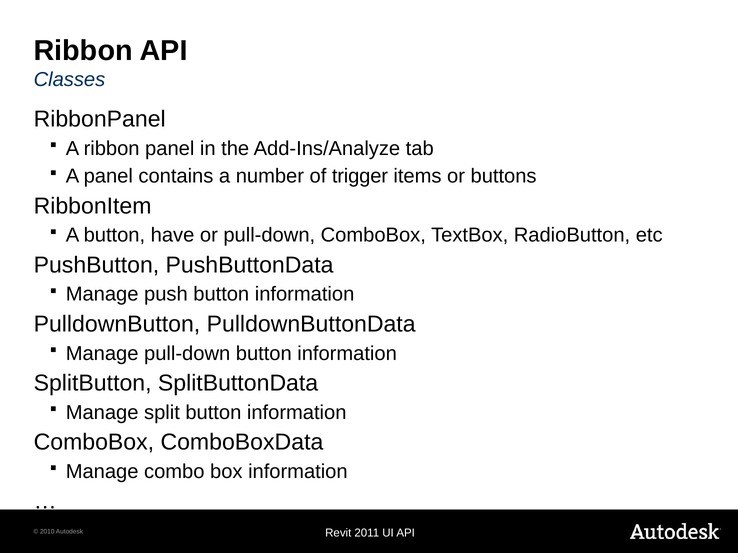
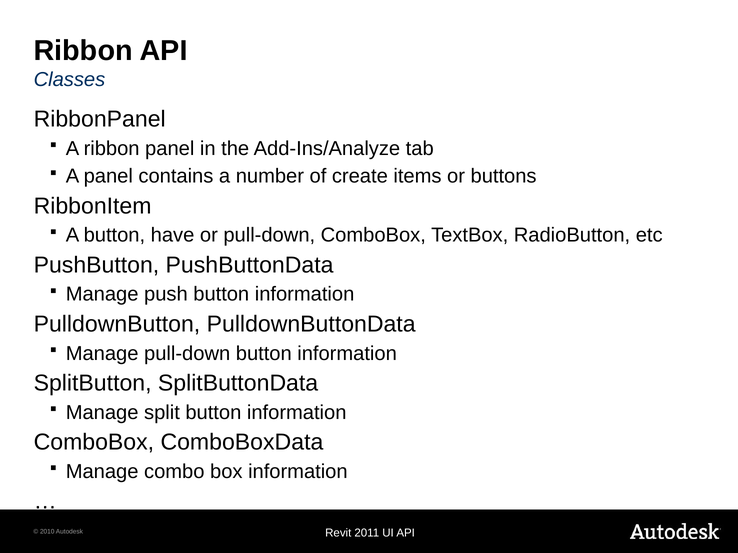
trigger: trigger -> create (360, 176)
